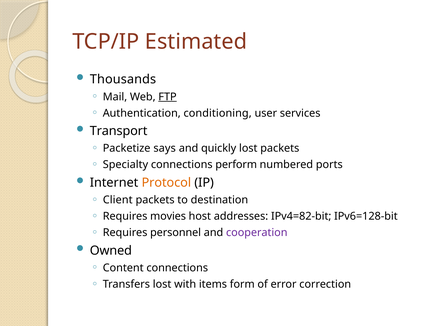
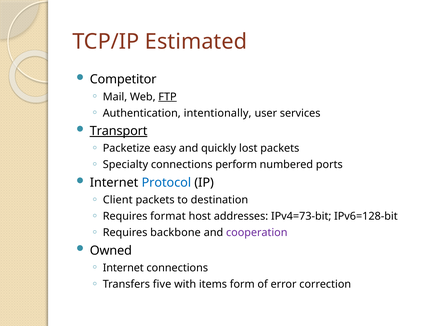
Thousands: Thousands -> Competitor (123, 79)
conditioning: conditioning -> intentionally (218, 113)
Transport underline: none -> present (119, 131)
says: says -> easy (165, 148)
Protocol colour: orange -> blue (166, 182)
movies: movies -> format (168, 216)
IPv4=82-bit: IPv4=82-bit -> IPv4=73-bit (301, 216)
personnel: personnel -> backbone (175, 232)
Content: Content -> Internet (123, 267)
Transfers lost: lost -> five (162, 284)
